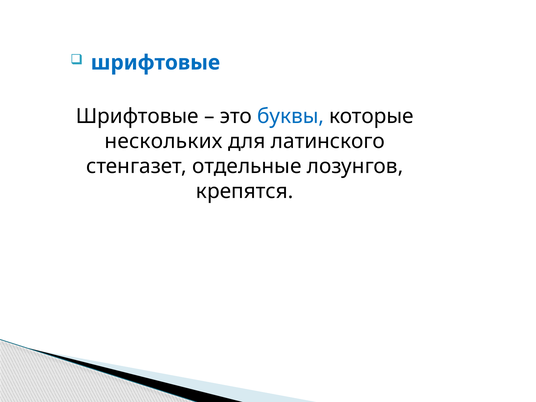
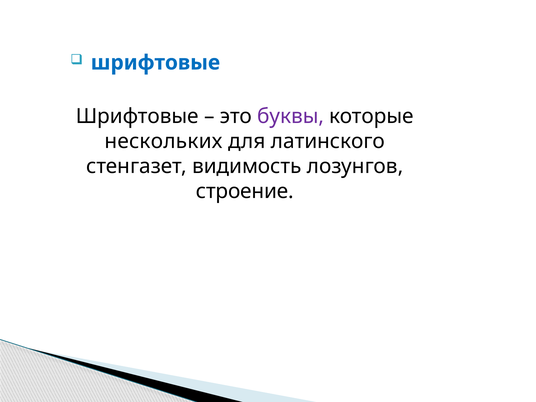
буквы colour: blue -> purple (291, 116)
отдельные: отдельные -> видимость (247, 166)
крепятся: крепятся -> строение (245, 191)
